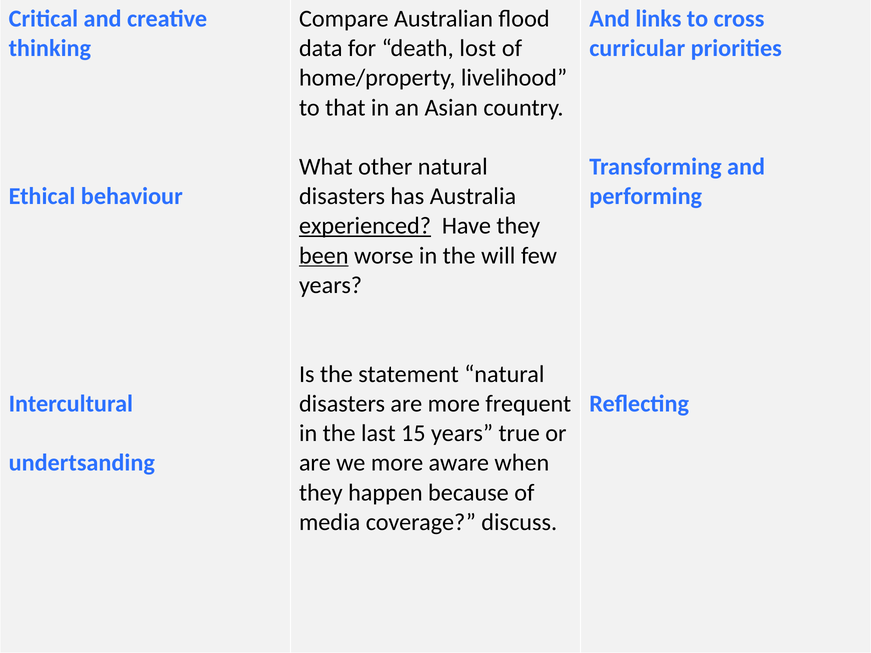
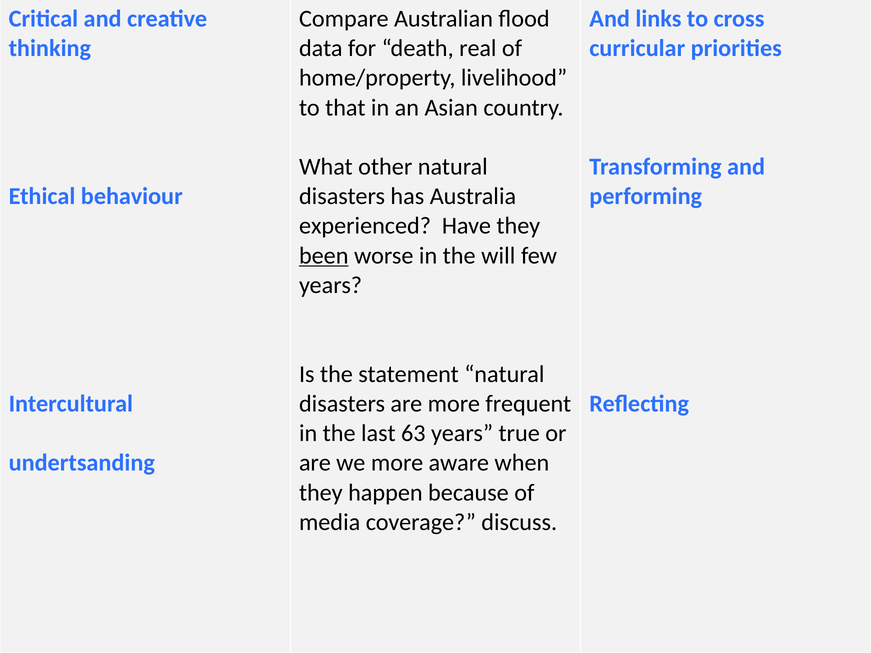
lost: lost -> real (478, 48)
experienced underline: present -> none (365, 226)
15: 15 -> 63 (413, 433)
